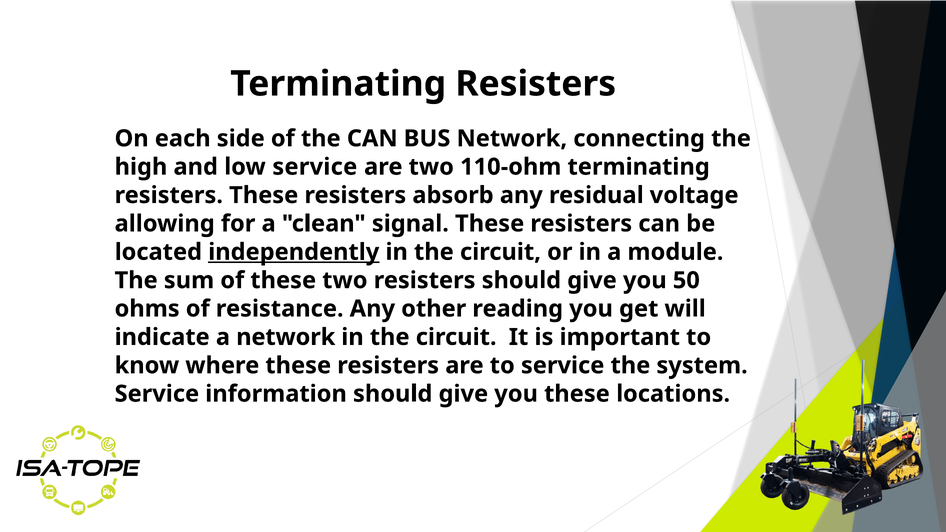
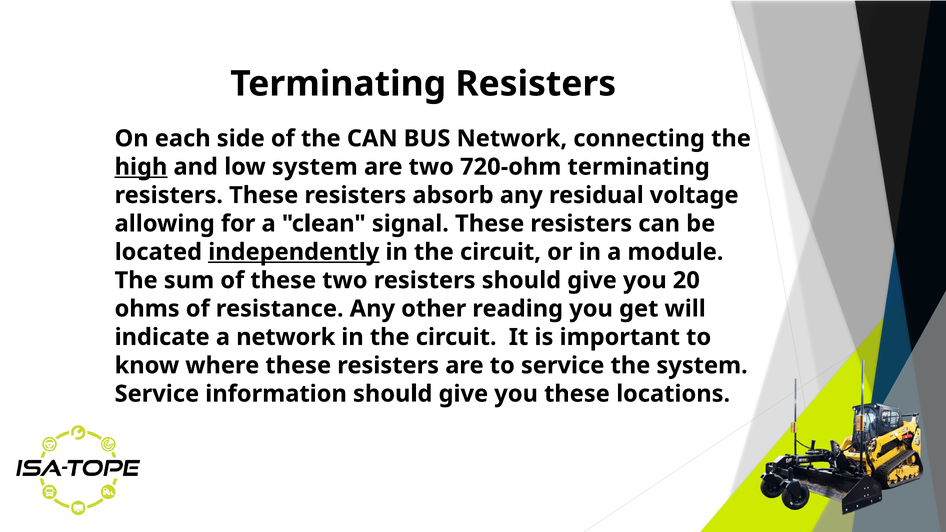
high underline: none -> present (141, 167)
low service: service -> system (315, 167)
110-ohm: 110-ohm -> 720-ohm (511, 167)
50: 50 -> 20 (686, 280)
